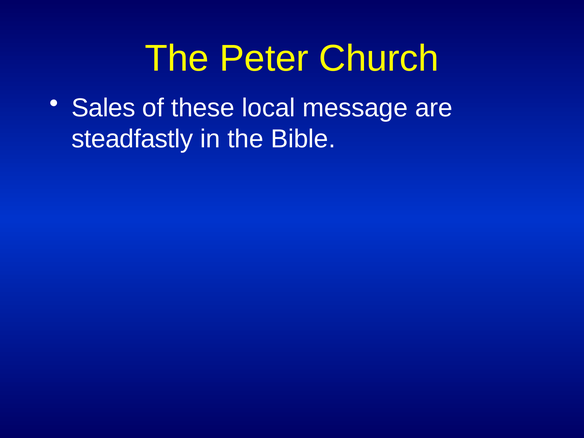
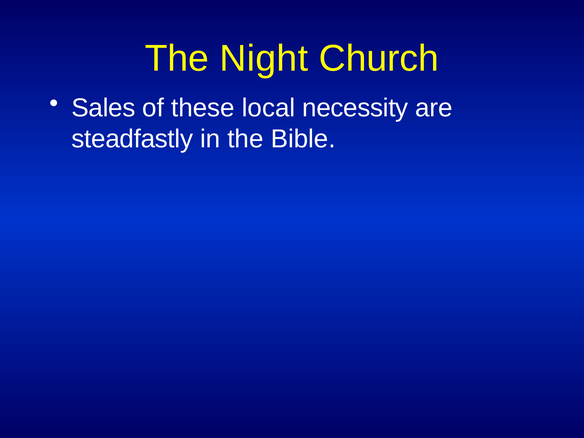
Peter: Peter -> Night (264, 59)
message: message -> necessity (355, 108)
